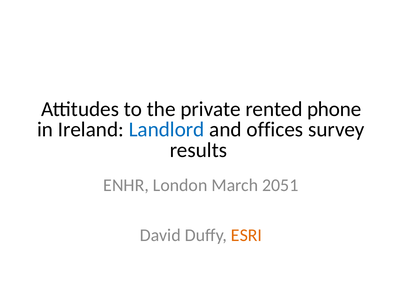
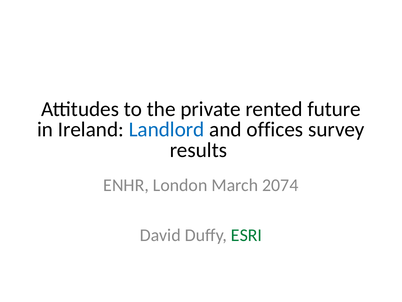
phone: phone -> future (334, 109)
2051: 2051 -> 2074 (280, 185)
ESRI colour: orange -> green (247, 235)
